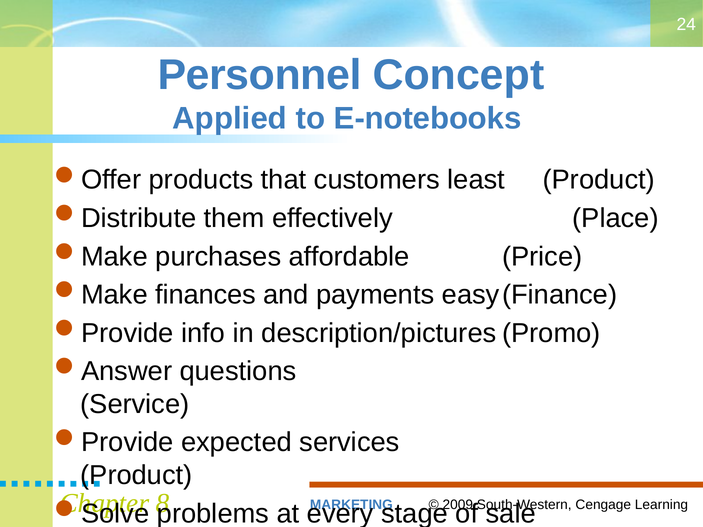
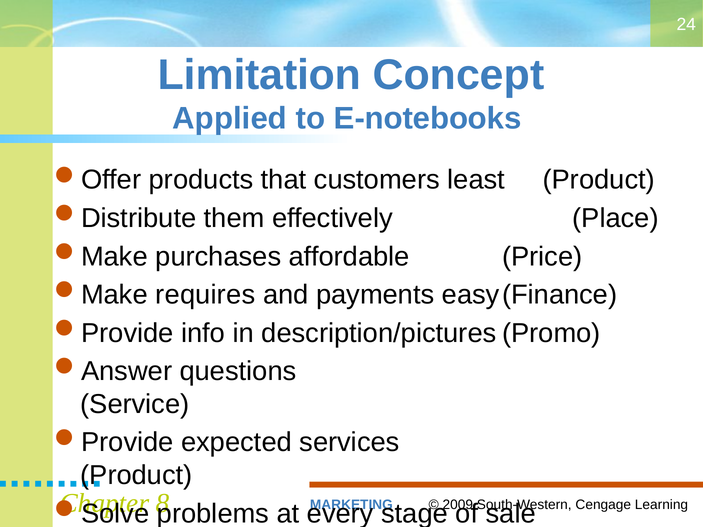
Personnel: Personnel -> Limitation (259, 75)
finances: finances -> requires (205, 295)
